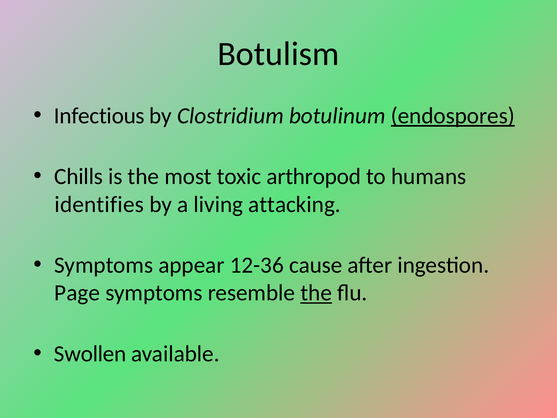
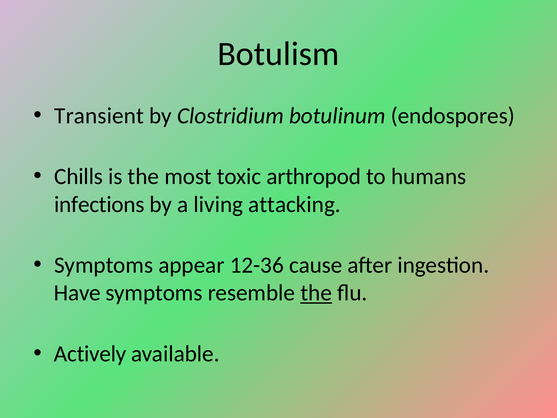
Infectious: Infectious -> Transient (99, 116)
endospores underline: present -> none (453, 116)
identifies: identifies -> infections (99, 204)
Page: Page -> Have (77, 293)
Swollen: Swollen -> Actively (90, 353)
